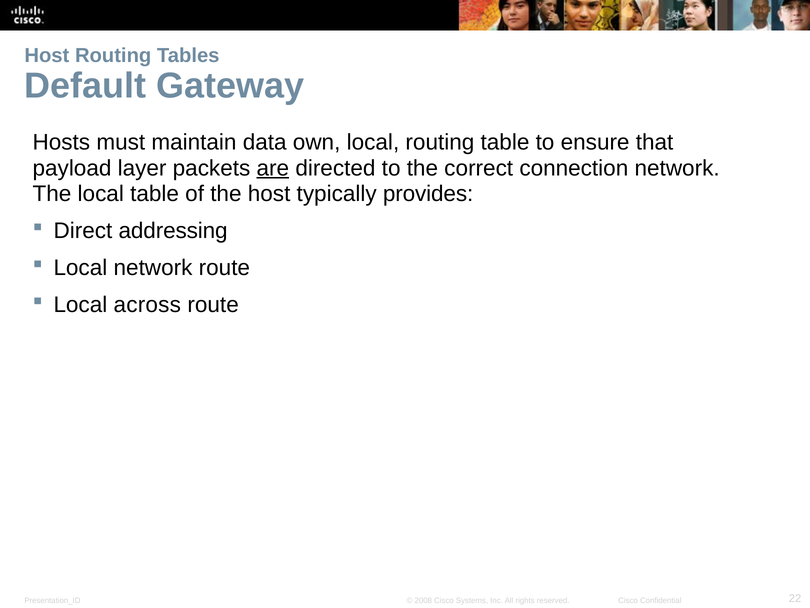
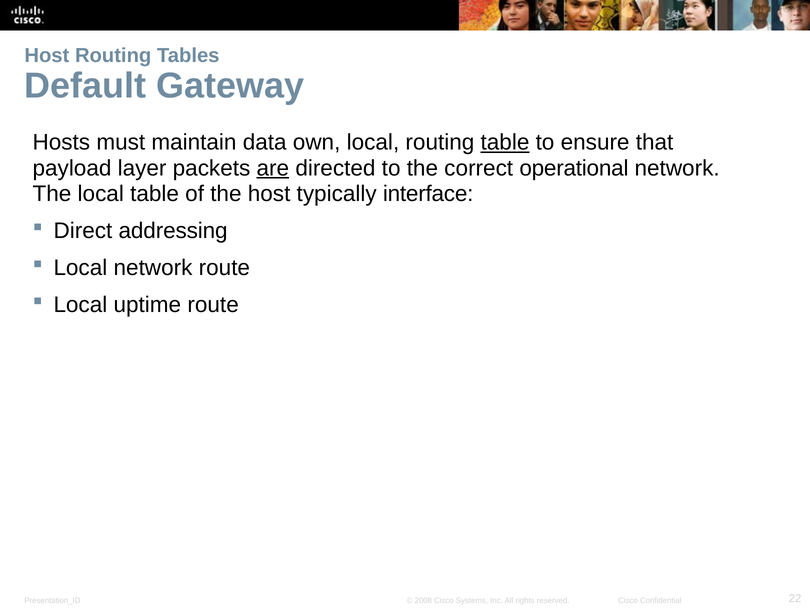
table underline: none -> present (505, 142)
connection: connection -> operational (574, 168)
provides: provides -> interface (428, 194)
across: across -> uptime (147, 304)
